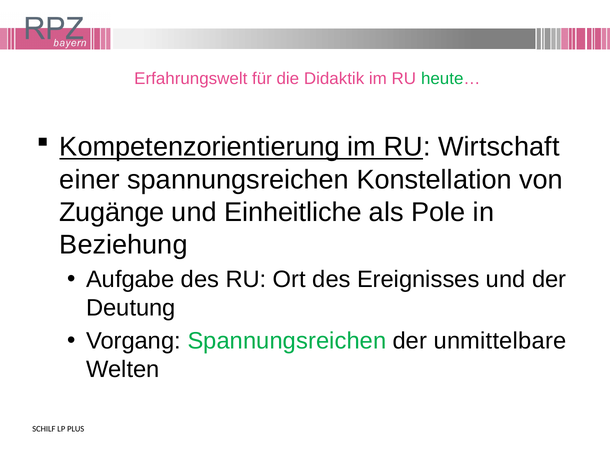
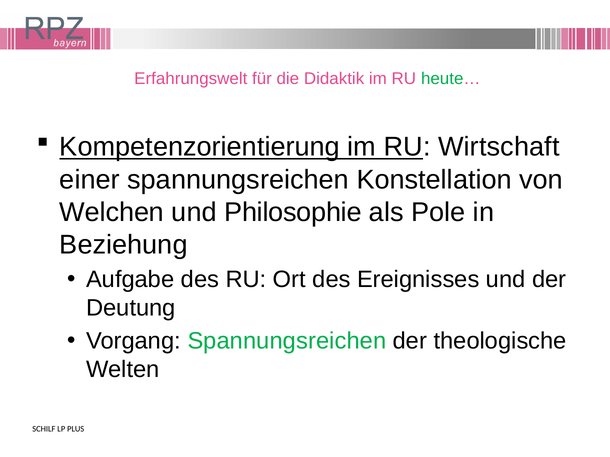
Zugänge: Zugänge -> Welchen (112, 212)
Einheitliche: Einheitliche -> Philosophie (293, 212)
unmittelbare: unmittelbare -> theologische (500, 341)
